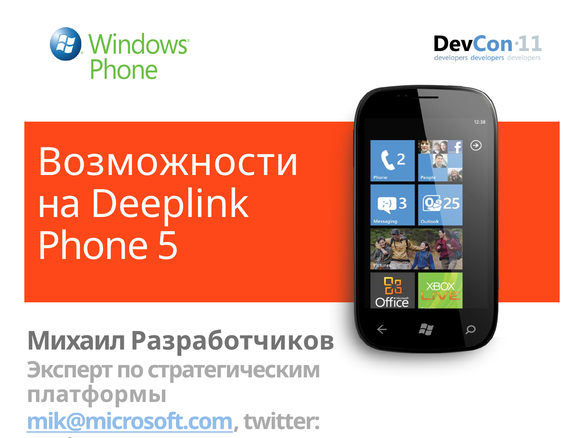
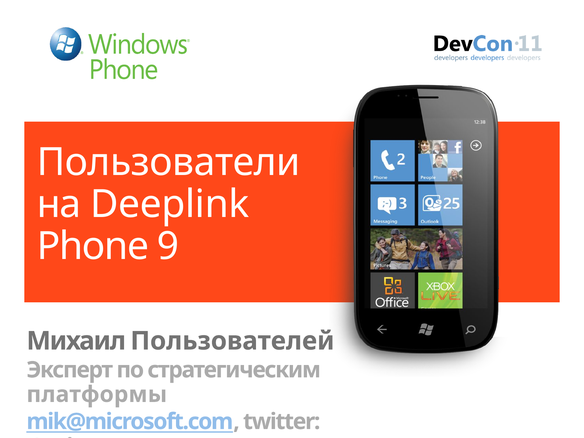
Возможности: Возможности -> Пользователи (169, 162)
5: 5 -> 9 (168, 246)
Разработчиков: Разработчиков -> Пользователей (232, 341)
